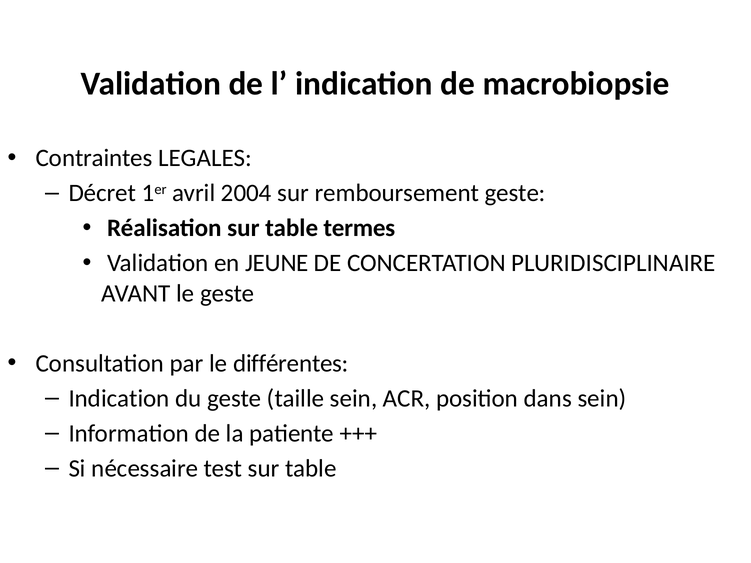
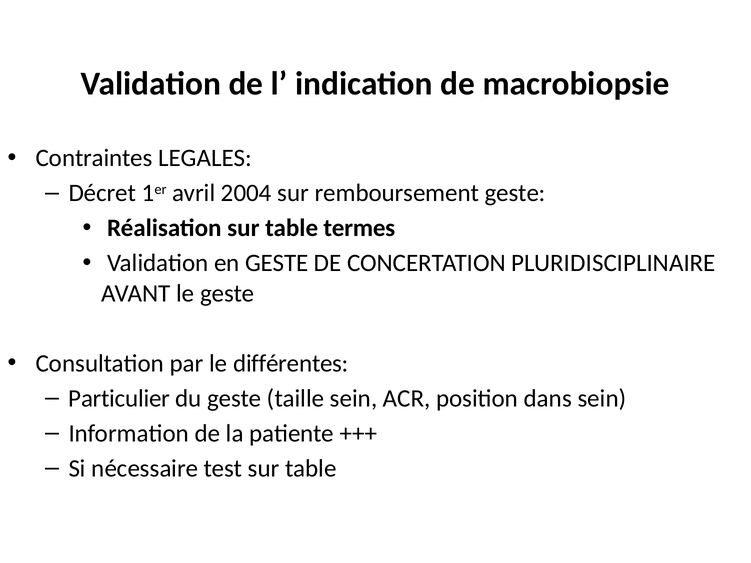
en JEUNE: JEUNE -> GESTE (277, 263)
Indication: Indication -> Particulier (119, 398)
